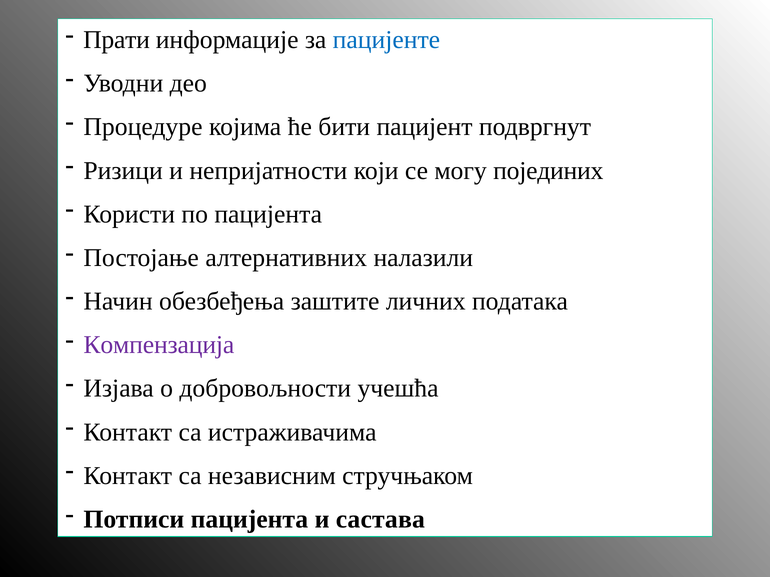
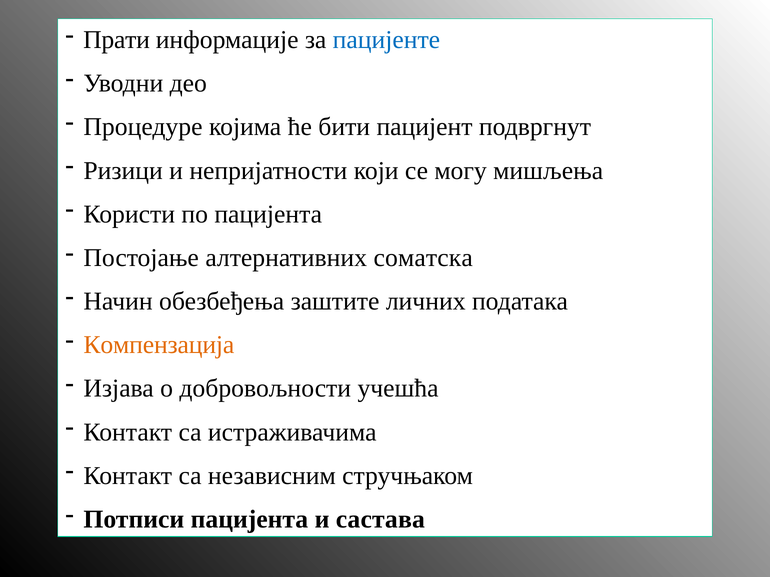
појединих: појединих -> мишљења (548, 171)
налазили: налазили -> соматска (423, 258)
Компензација colour: purple -> orange (159, 345)
